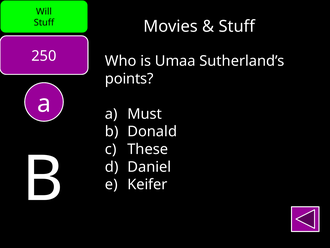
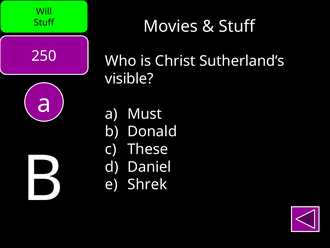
Umaa: Umaa -> Christ (175, 61)
points: points -> visible (129, 79)
Keifer: Keifer -> Shrek (147, 184)
